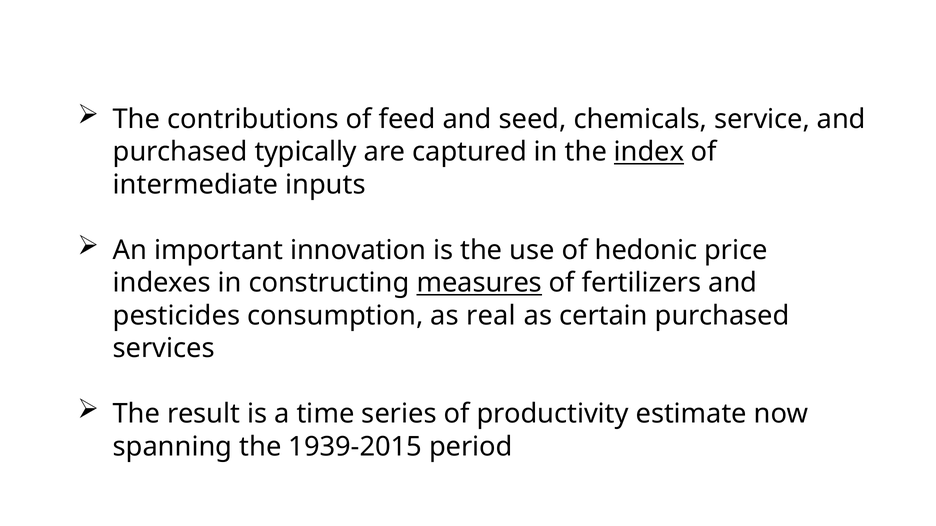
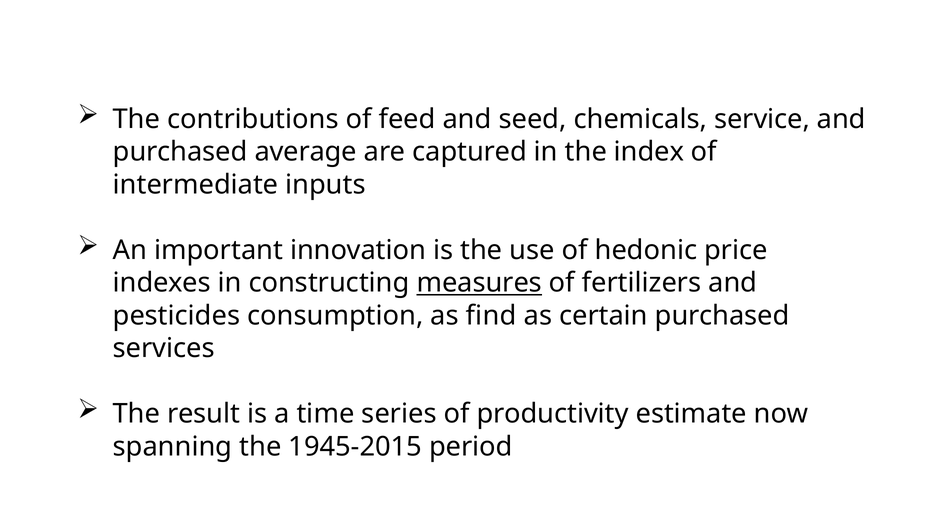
typically: typically -> average (306, 152)
index underline: present -> none (649, 152)
real: real -> find (491, 316)
1939-2015: 1939-2015 -> 1945-2015 (355, 447)
